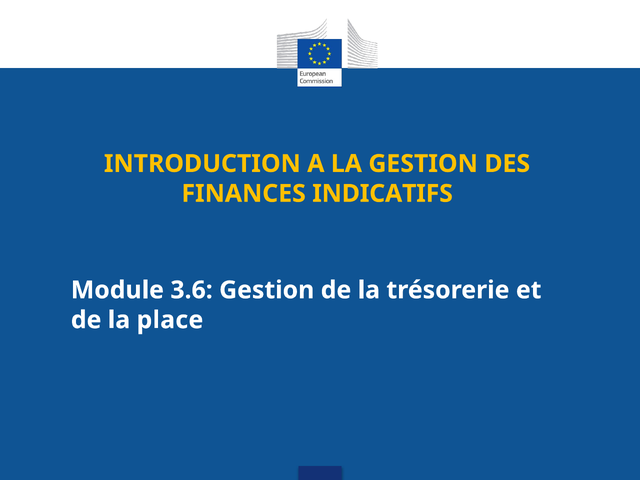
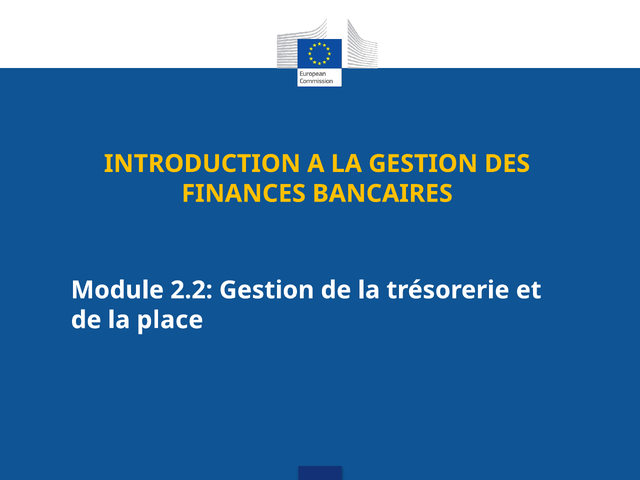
INDICATIFS: INDICATIFS -> BANCAIRES (382, 194)
3.6: 3.6 -> 2.2 (192, 290)
